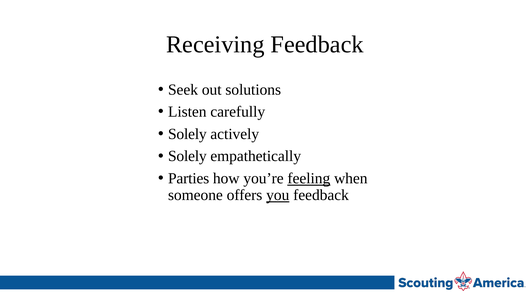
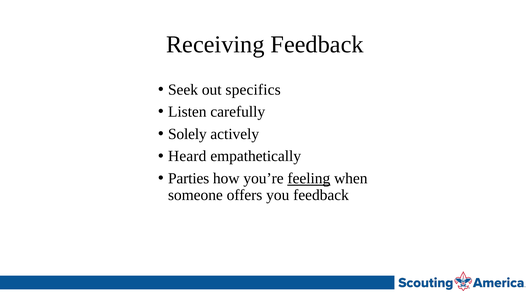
solutions: solutions -> specifics (253, 90)
Solely: Solely -> Heard (187, 156)
you underline: present -> none (278, 195)
